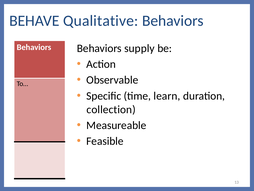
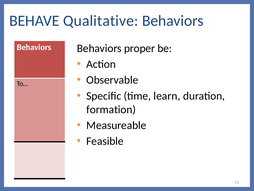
supply: supply -> proper (140, 48)
collection: collection -> formation (111, 109)
